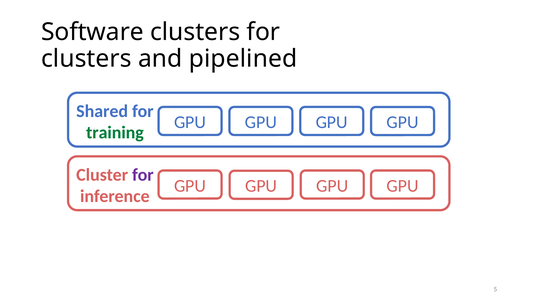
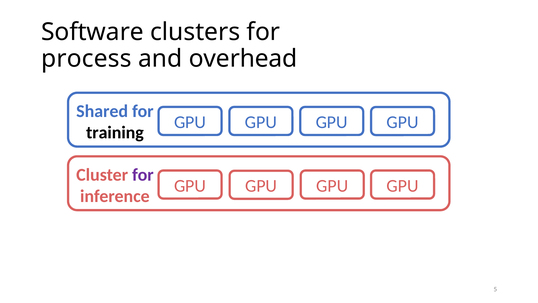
clusters: clusters -> process (86, 59)
pipelined: pipelined -> overhead (243, 59)
training colour: green -> black (115, 133)
